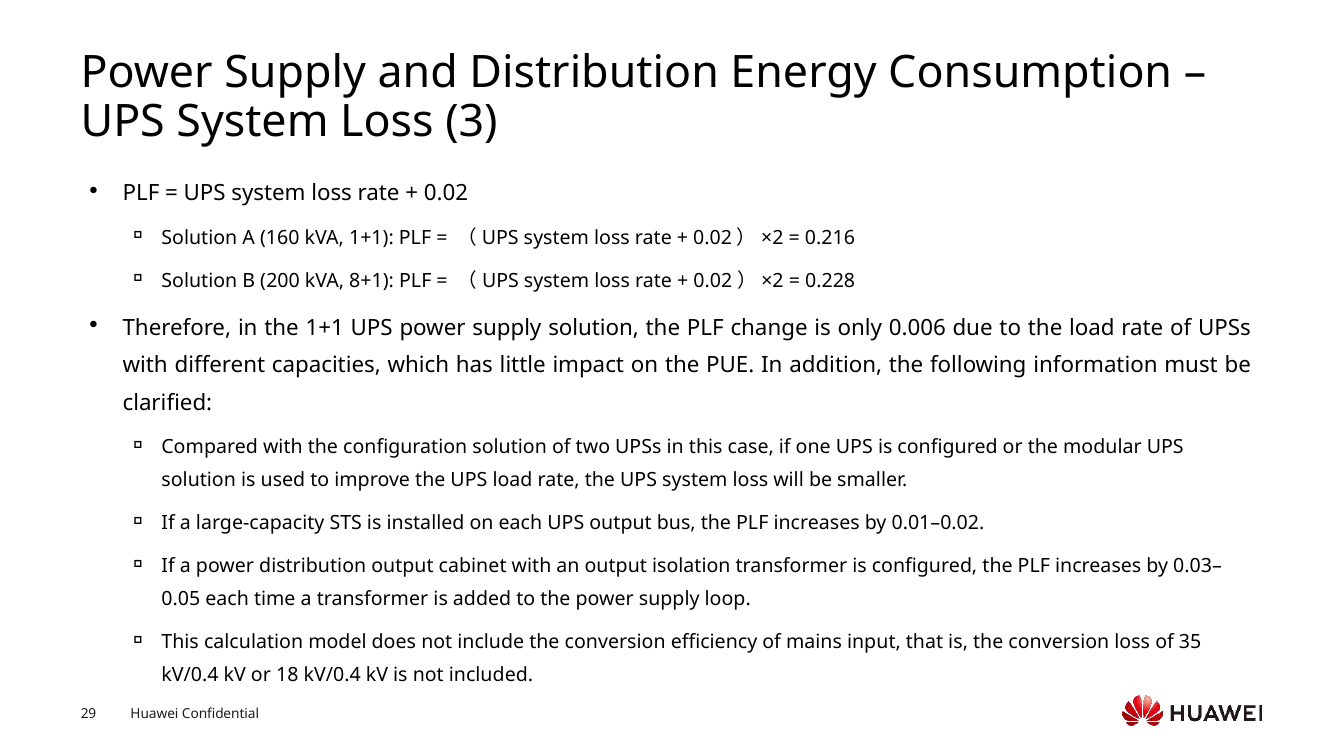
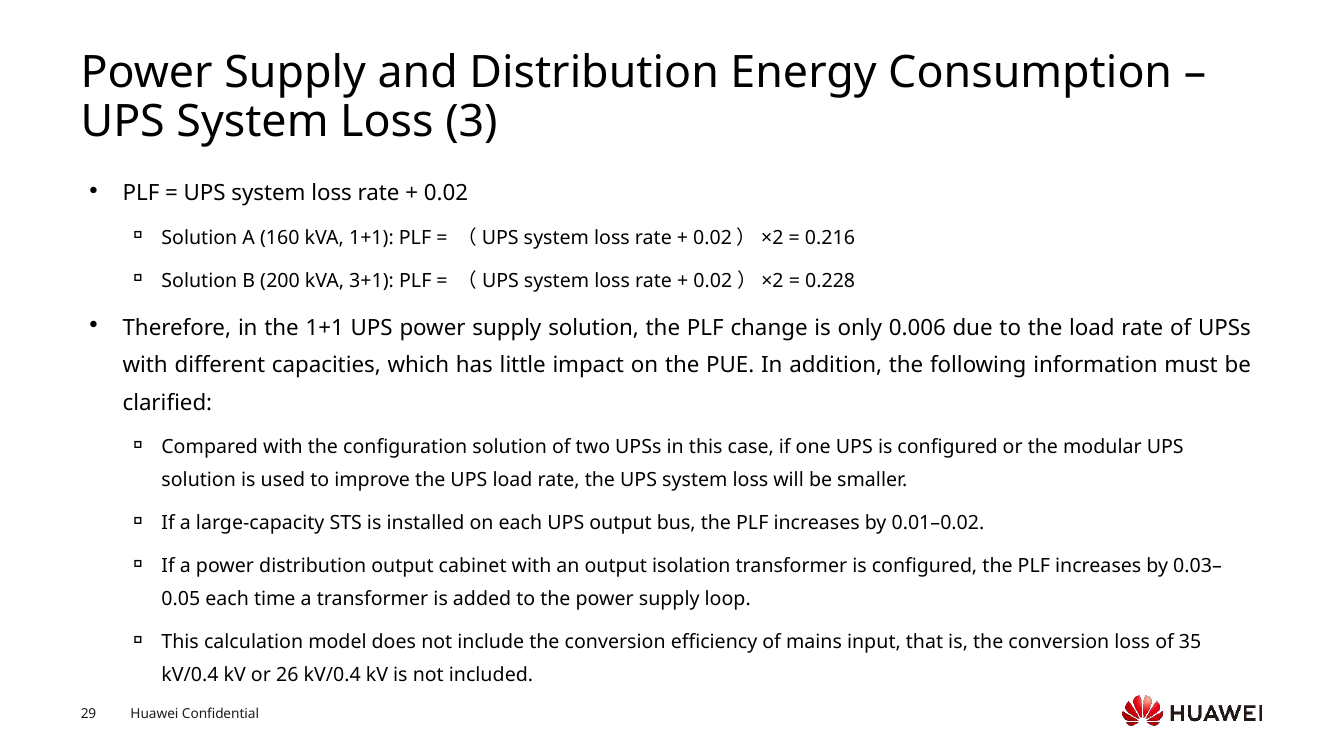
8+1: 8+1 -> 3+1 (372, 281)
18: 18 -> 26 (287, 675)
